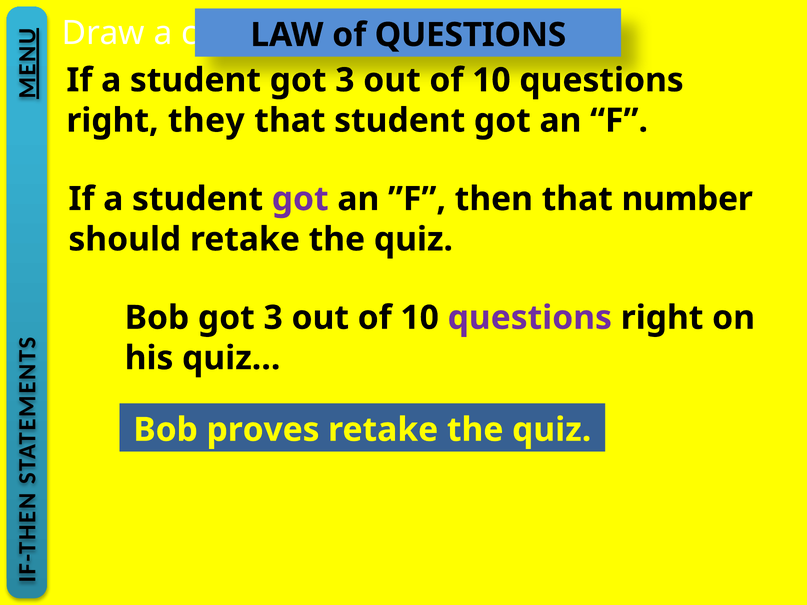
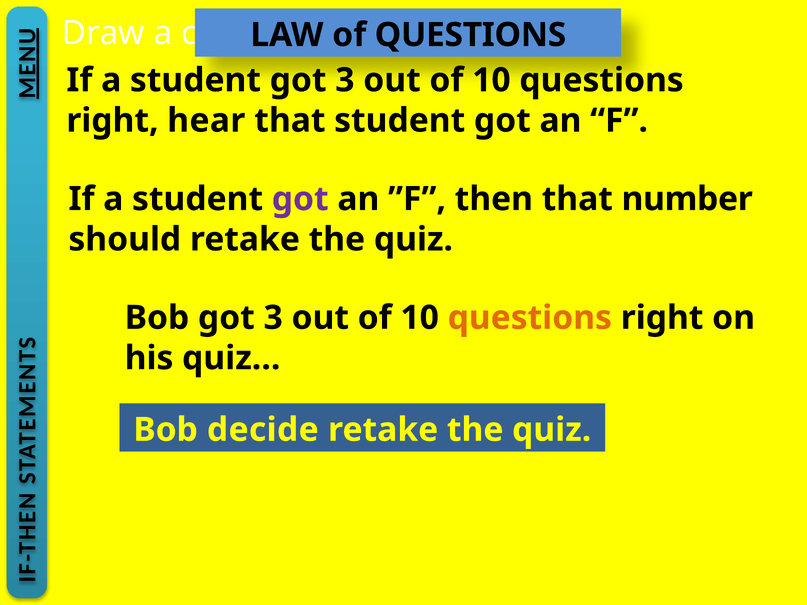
they: they -> hear (206, 121)
questions colour: purple -> orange (530, 318)
proves: proves -> decide (263, 430)
